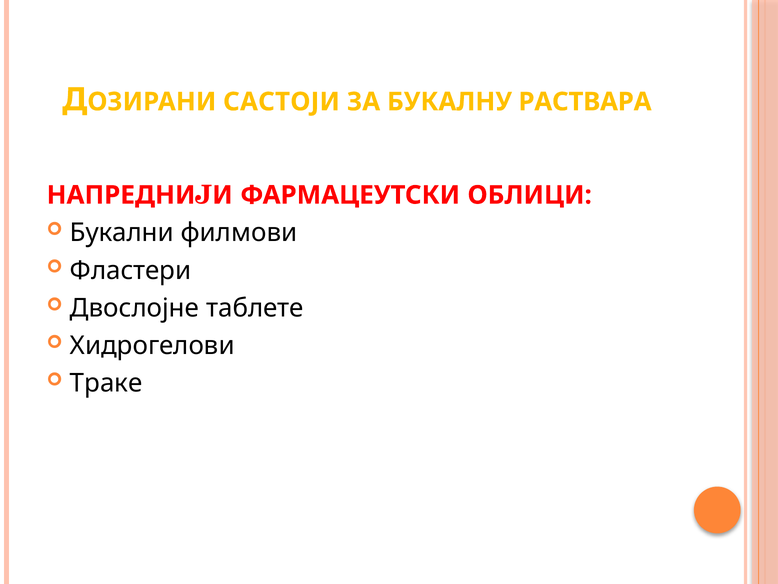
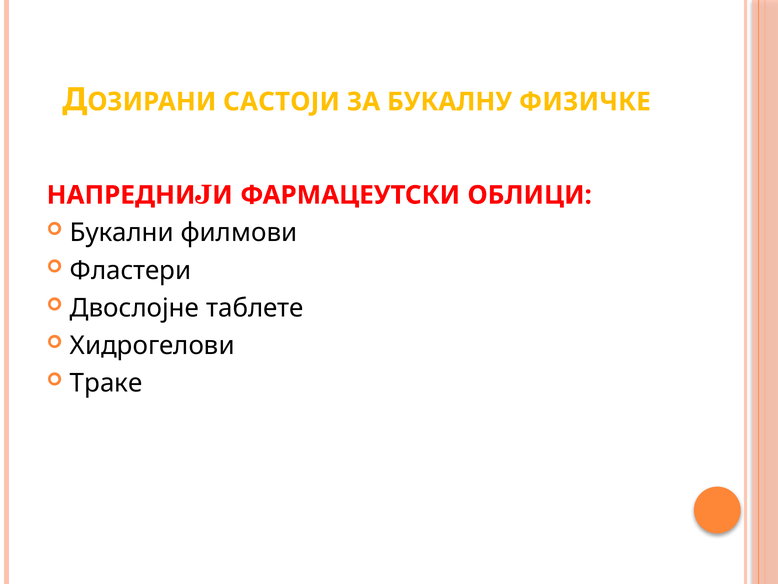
РАСТВАРА: РАСТВАРА -> ФИЗИЧКЕ (585, 102)
